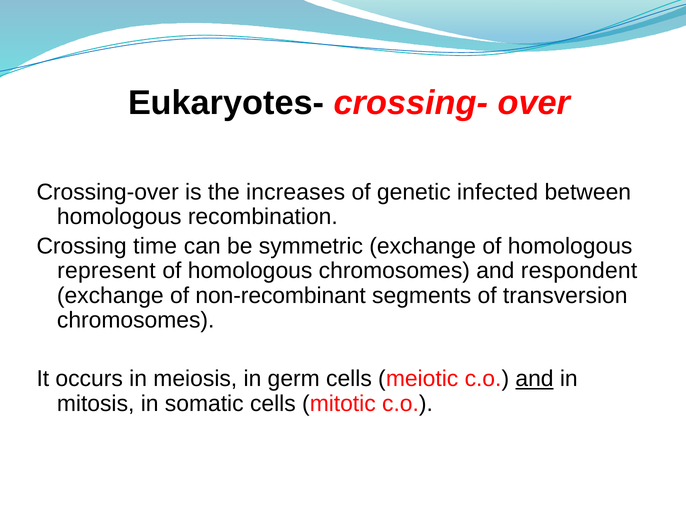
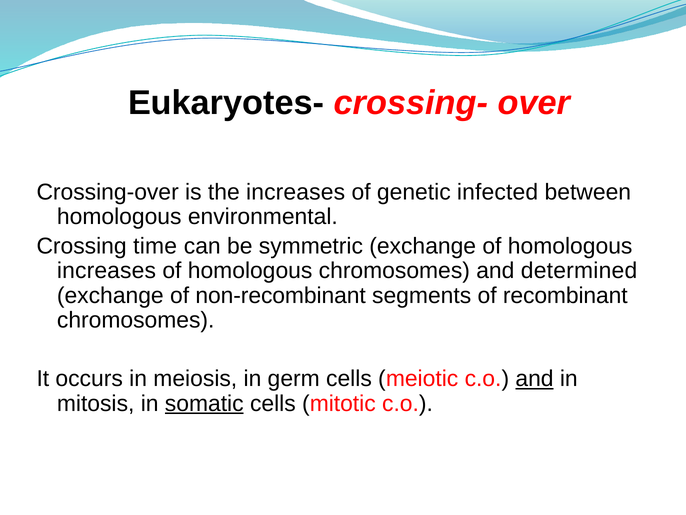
recombination: recombination -> environmental (263, 217)
represent: represent -> increases (106, 271)
respondent: respondent -> determined (579, 271)
transversion: transversion -> recombinant (565, 295)
somatic underline: none -> present (204, 403)
